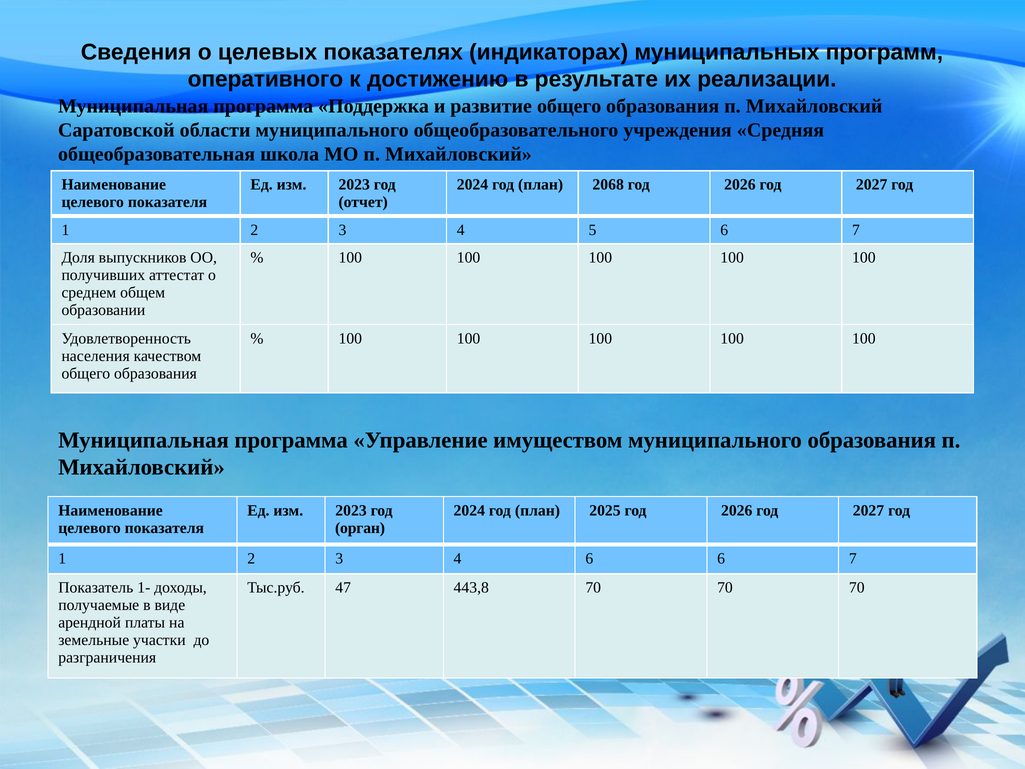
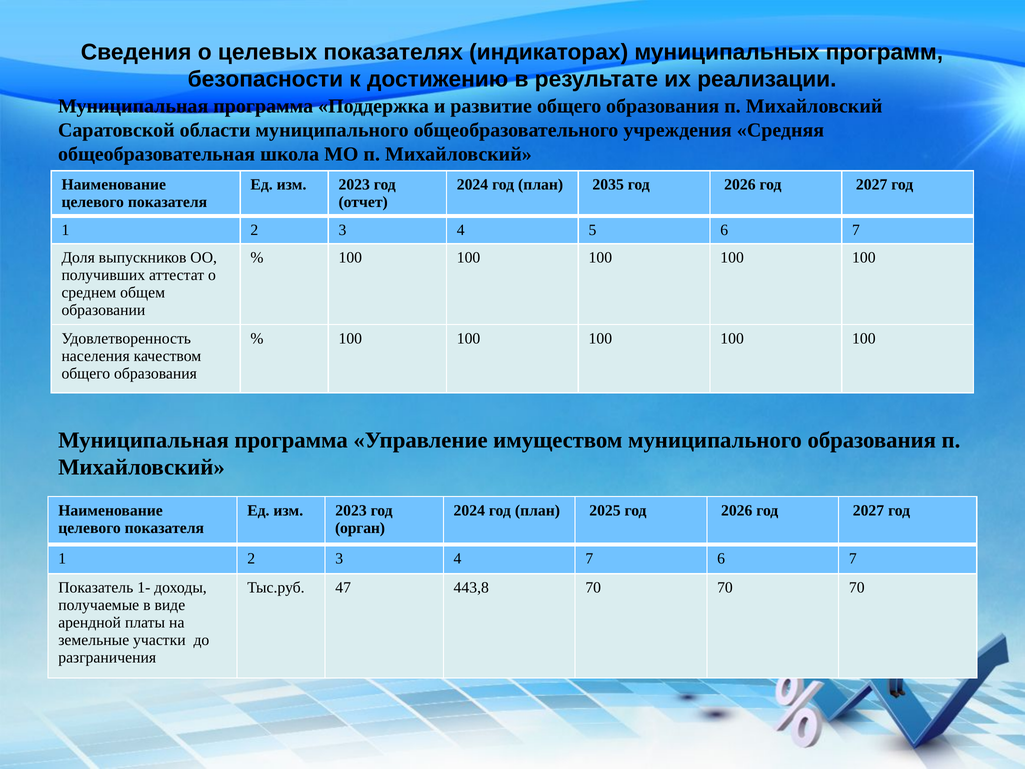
оперативного: оперативного -> безопасности (265, 79)
2068: 2068 -> 2035 (608, 185)
4 6: 6 -> 7 (589, 558)
